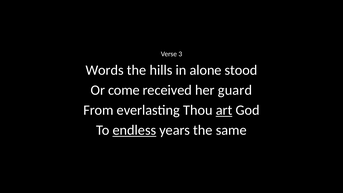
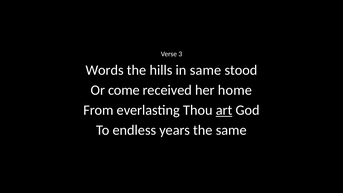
in alone: alone -> same (205, 70)
guard: guard -> home (235, 90)
endless underline: present -> none (134, 130)
